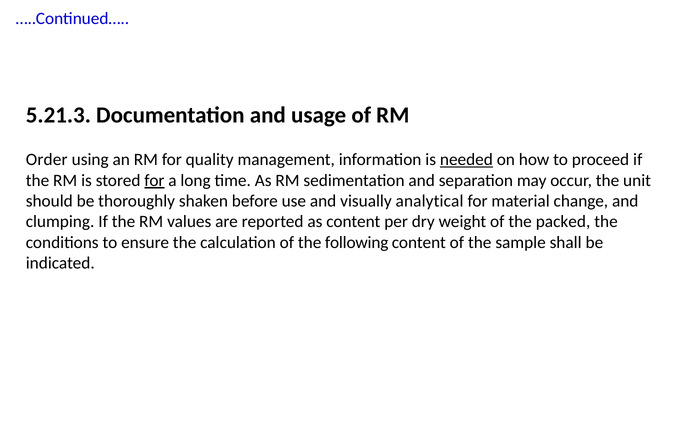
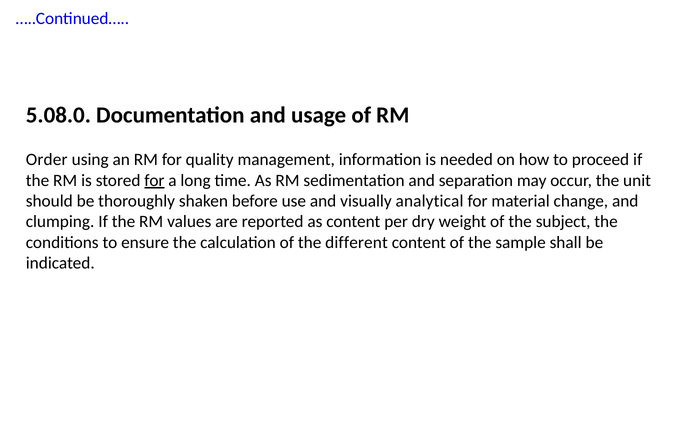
5.21.3: 5.21.3 -> 5.08.0 (58, 115)
needed underline: present -> none (466, 160)
packed: packed -> subject (563, 222)
following: following -> different (357, 242)
